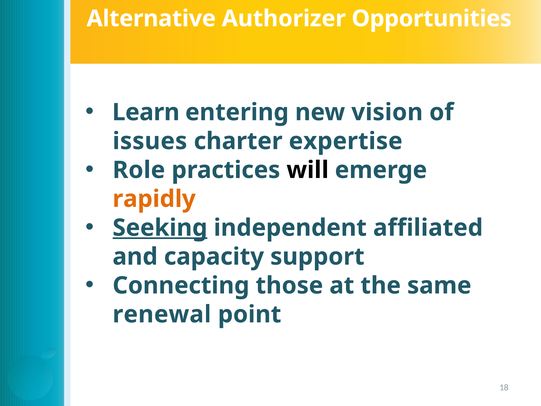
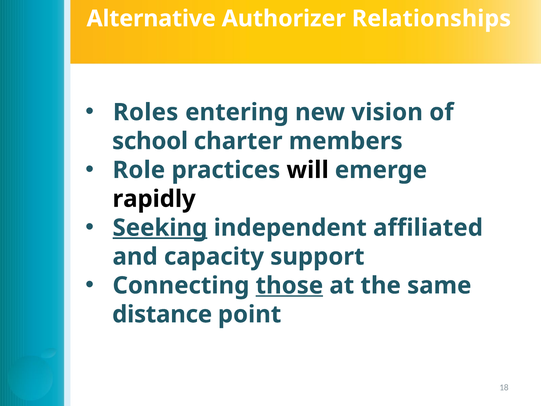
Opportunities: Opportunities -> Relationships (431, 19)
Learn: Learn -> Roles (146, 112)
issues: issues -> school (150, 141)
expertise: expertise -> members (346, 141)
rapidly colour: orange -> black (154, 199)
those underline: none -> present (289, 285)
renewal: renewal -> distance (162, 314)
